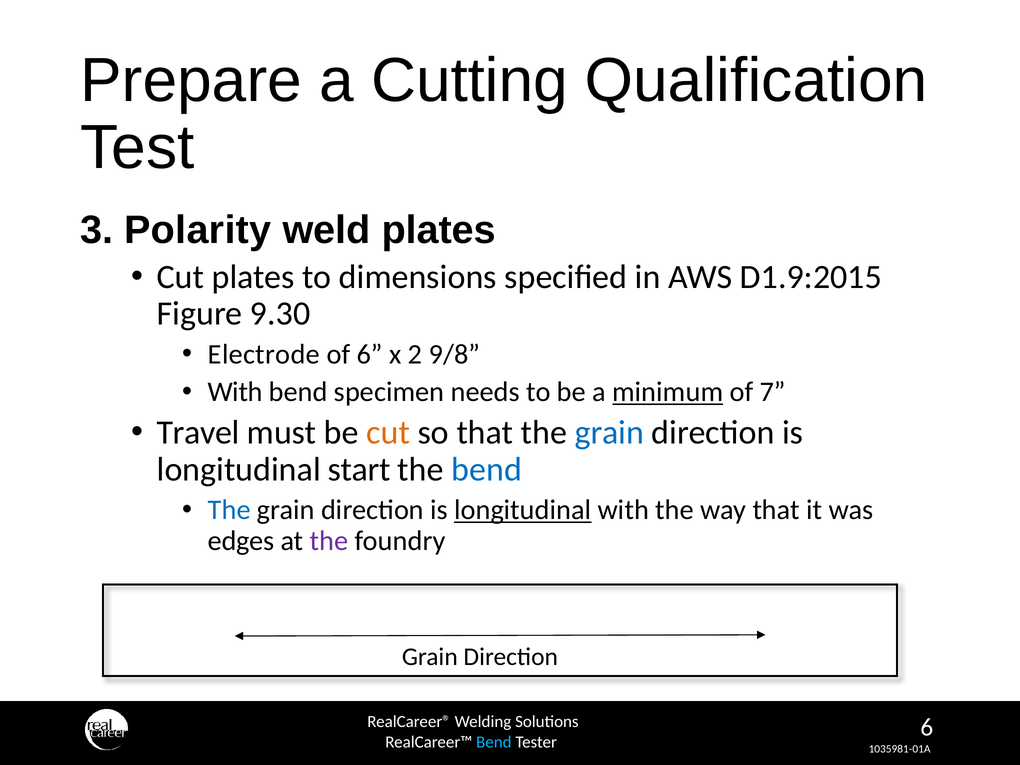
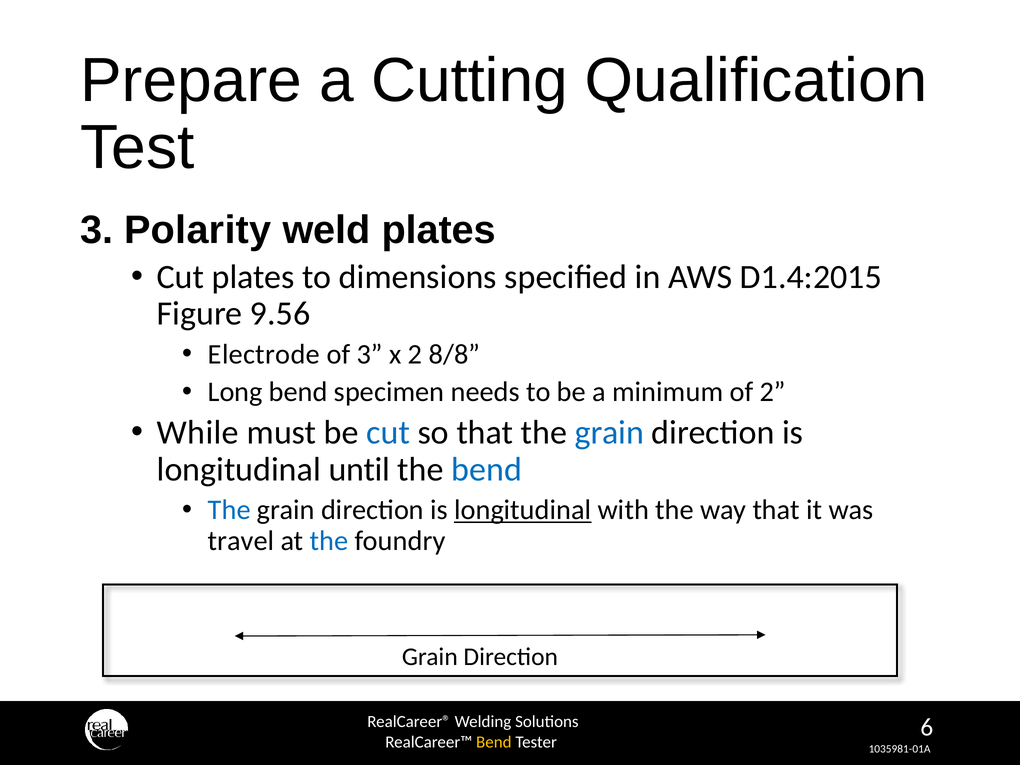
D1.9:2015: D1.9:2015 -> D1.4:2015 (811, 277)
9.30: 9.30 -> 9.56 (280, 314)
of 6: 6 -> 3 (370, 354)
9/8: 9/8 -> 8/8 (455, 354)
With: With -> Long (235, 392)
minimum underline: present -> none (668, 392)
of 7: 7 -> 2 (773, 392)
Travel: Travel -> While (198, 433)
cut colour: orange -> blue (388, 433)
start: start -> until (359, 469)
edges: edges -> travel (241, 541)
the colour: purple -> blue (329, 541)
Bend colour: light blue -> yellow (494, 742)
